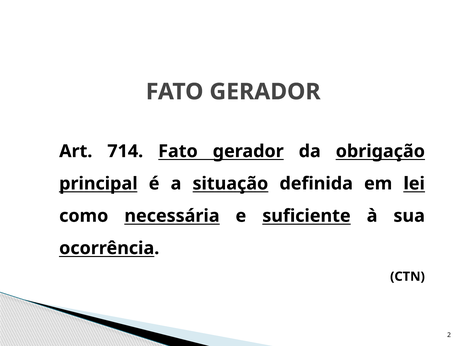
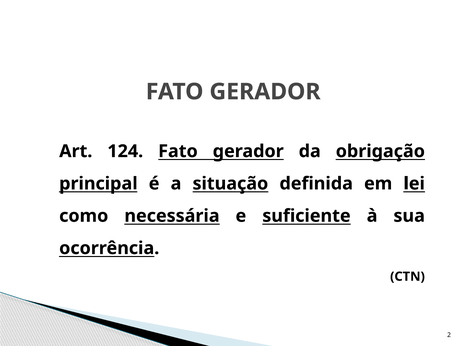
714: 714 -> 124 (125, 151)
